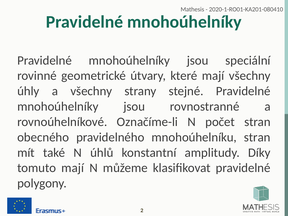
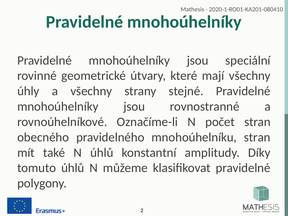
tomuto mají: mají -> úhlů (73, 168)
